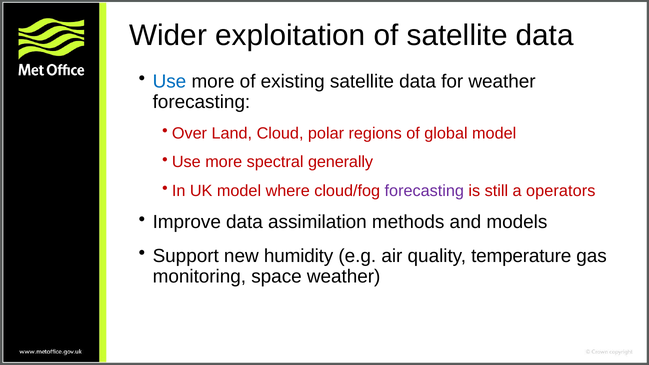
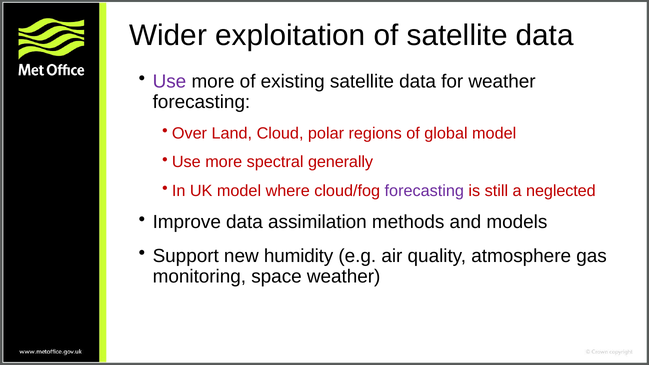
Use colour: blue -> purple (169, 82)
operators: operators -> neglected (561, 191)
temperature: temperature -> atmosphere (521, 256)
